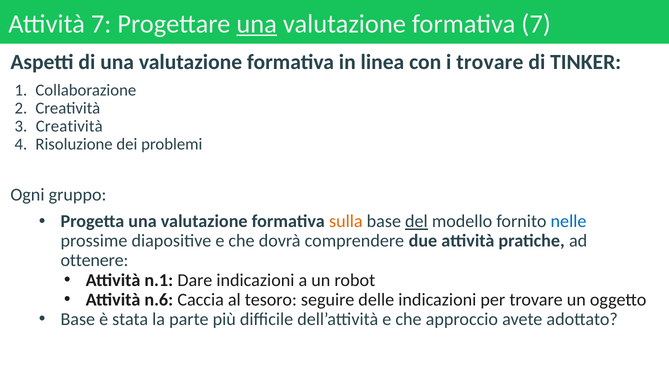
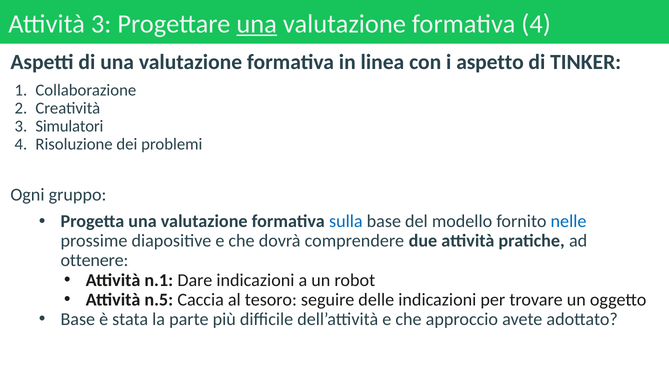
Attività 7: 7 -> 3 (101, 24)
formativa 7: 7 -> 4 (536, 24)
i trovare: trovare -> aspetto (490, 62)
Creatività: Creatività -> Simulatori (69, 126)
sulla colour: orange -> blue (346, 222)
del underline: present -> none (416, 222)
n.6: n.6 -> n.5 (159, 300)
